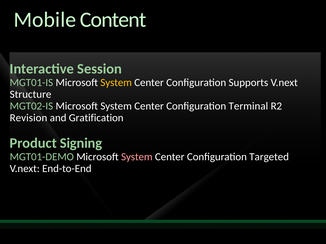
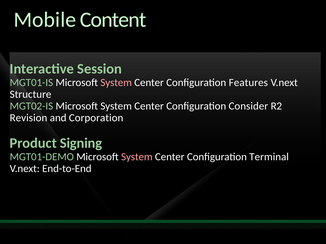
System colour: yellow -> pink (116, 83)
Supports: Supports -> Features (248, 83)
Terminal: Terminal -> Consider (248, 106)
Gratification: Gratification -> Corporation (96, 118)
Targeted: Targeted -> Terminal (269, 157)
